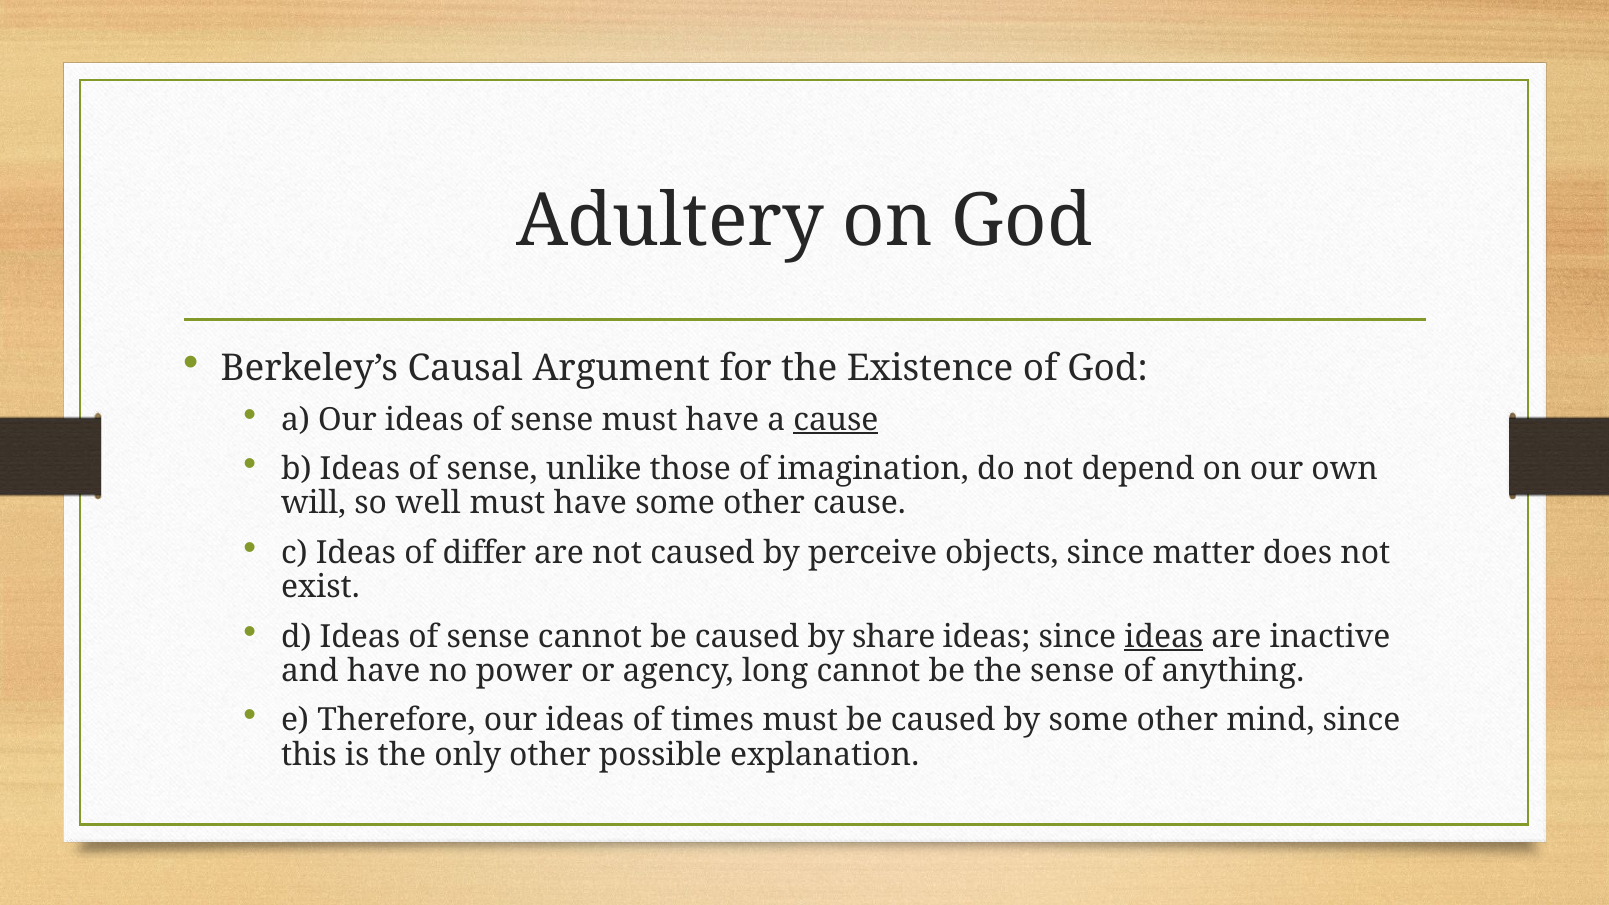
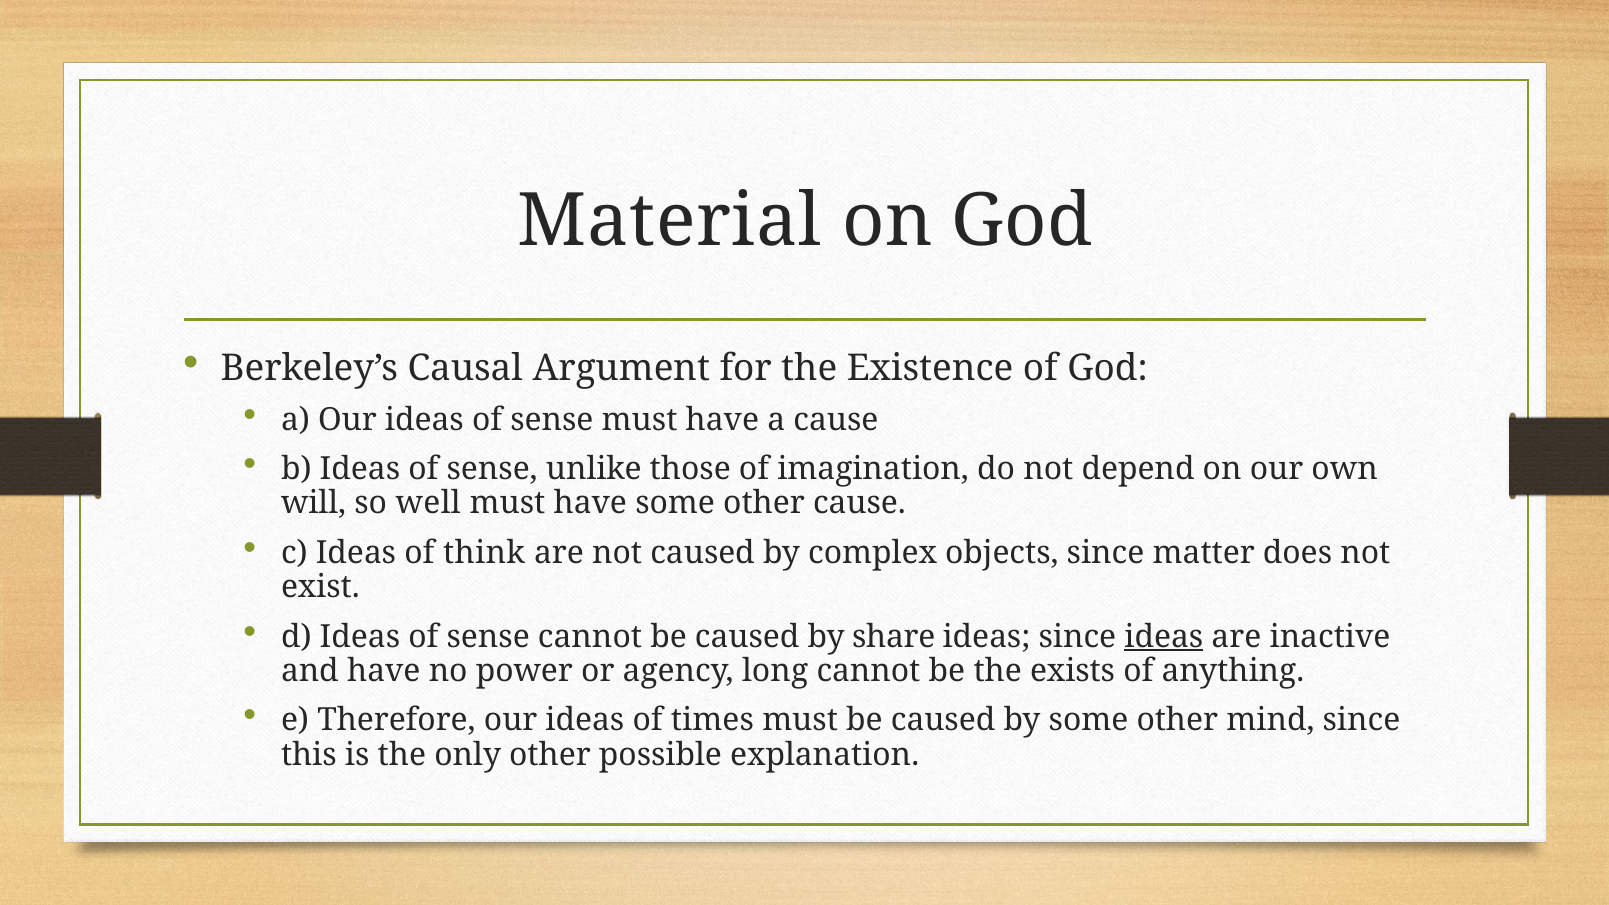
Adultery: Adultery -> Material (669, 221)
cause underline: present -> none (836, 420)
differ: differ -> think (484, 553)
perceive: perceive -> complex (873, 553)
the sense: sense -> exists (1073, 671)
